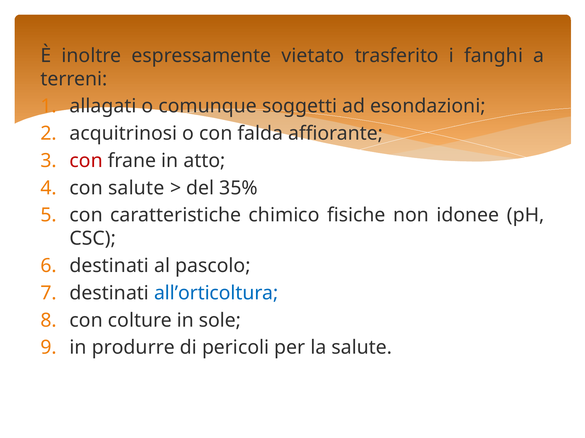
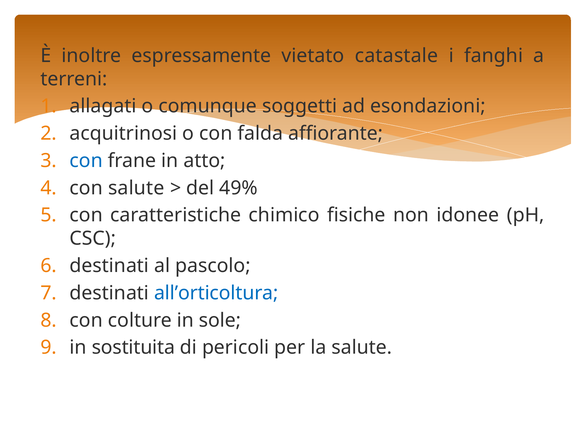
trasferito: trasferito -> catastale (397, 56)
con colour: red -> blue (86, 161)
35%: 35% -> 49% (239, 188)
produrre: produrre -> sostituita (133, 348)
